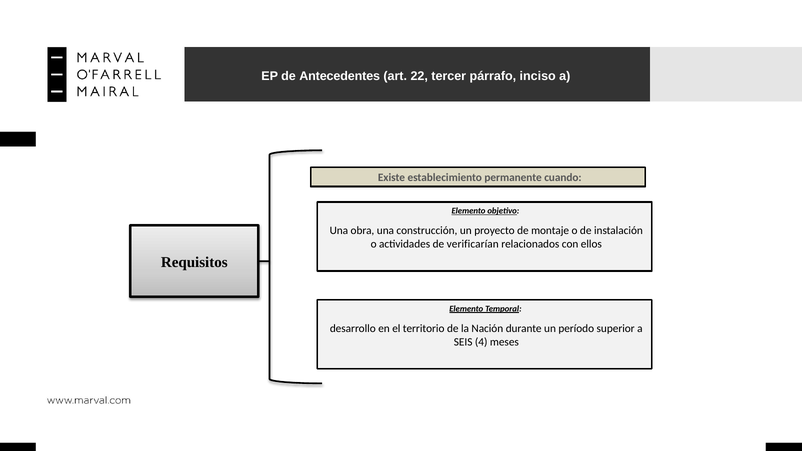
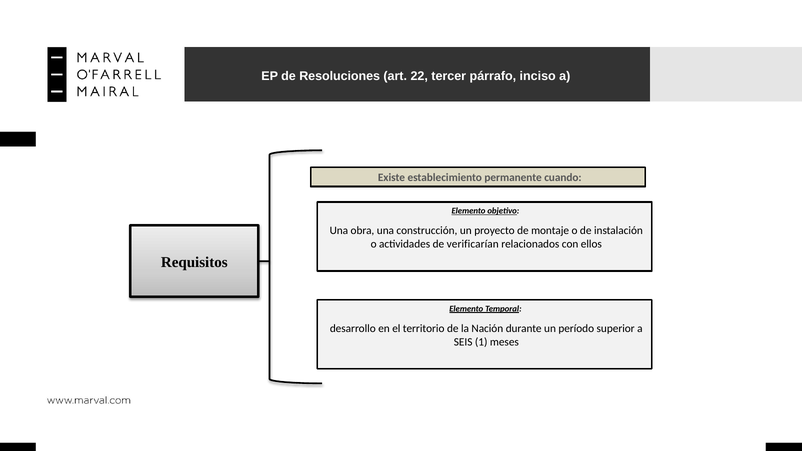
Antecedentes: Antecedentes -> Resoluciones (340, 76)
4: 4 -> 1 (481, 342)
